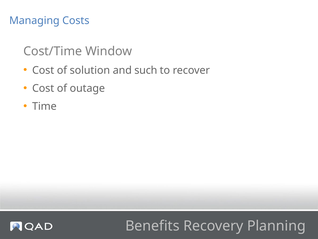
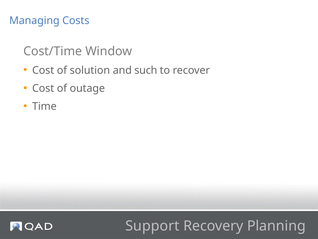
Benefits: Benefits -> Support (152, 226)
